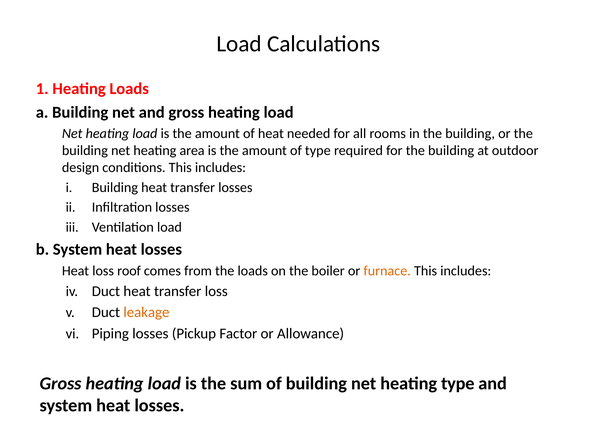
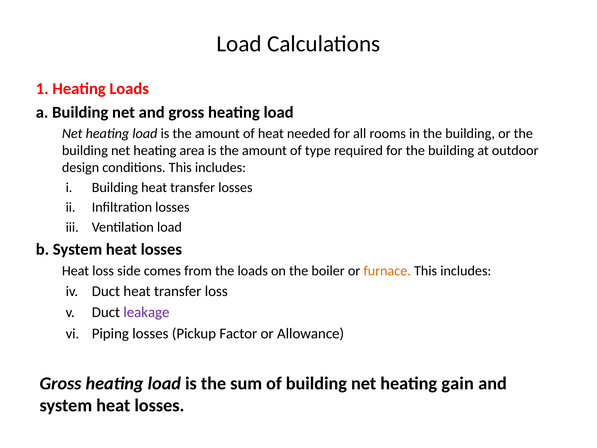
roof: roof -> side (129, 271)
leakage colour: orange -> purple (146, 312)
heating type: type -> gain (458, 383)
